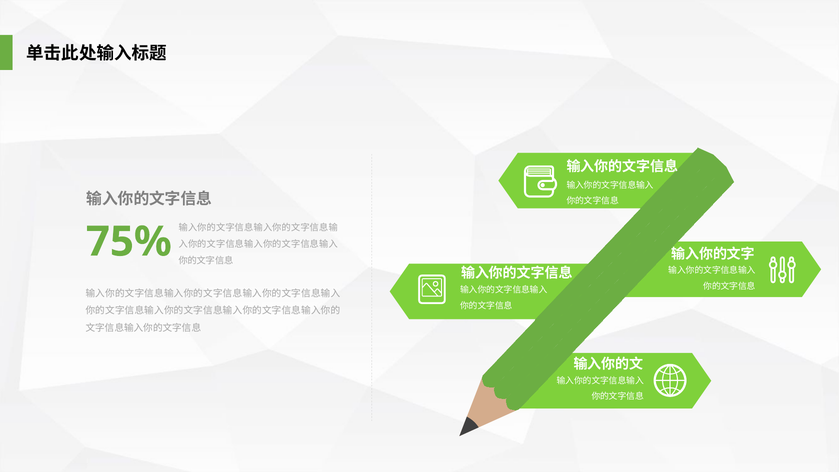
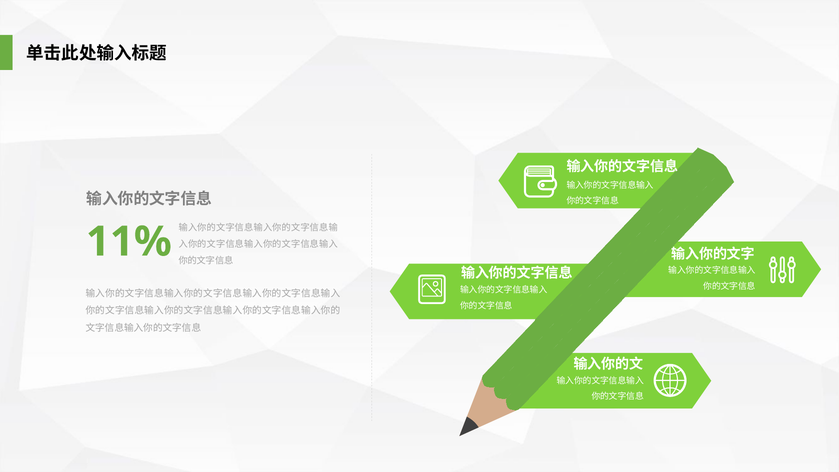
75%: 75% -> 11% (129, 242)
